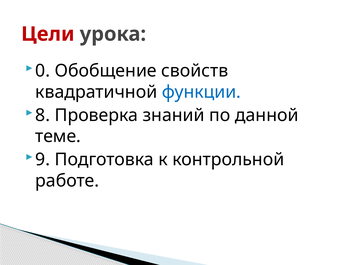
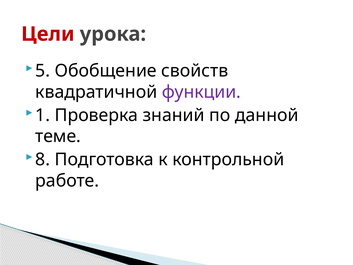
0: 0 -> 5 (43, 71)
функции colour: blue -> purple (201, 92)
8: 8 -> 1 (43, 115)
9: 9 -> 8 (43, 159)
